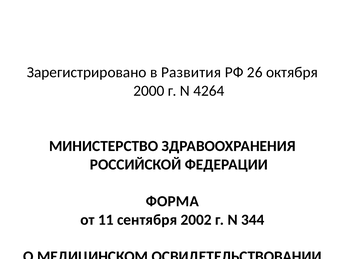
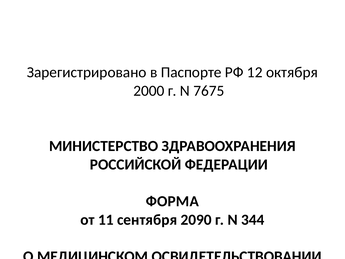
Развития: Развития -> Паспорте (191, 72)
26: 26 -> 12 (255, 72)
4264: 4264 -> 7675 (209, 91)
2002: 2002 -> 2090 (196, 220)
